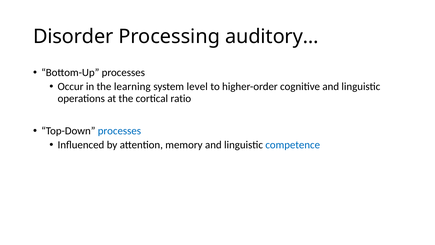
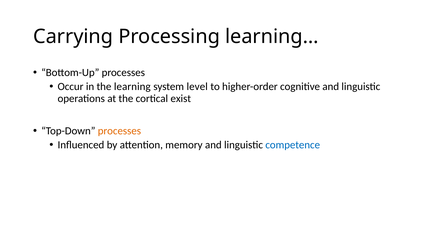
Disorder: Disorder -> Carrying (73, 37)
auditory…: auditory… -> learning… (272, 37)
ratio: ratio -> exist (181, 98)
processes colour: blue -> orange (119, 131)
